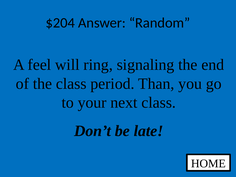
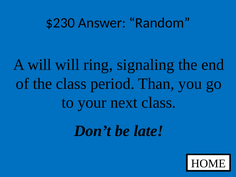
$204: $204 -> $230 (60, 23)
A feel: feel -> will (39, 65)
